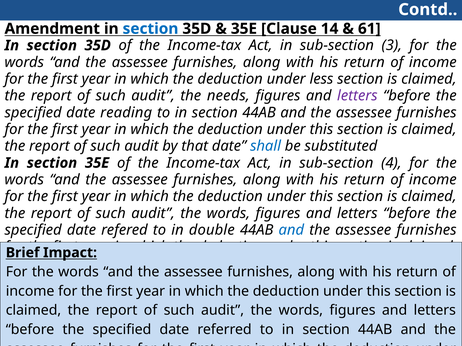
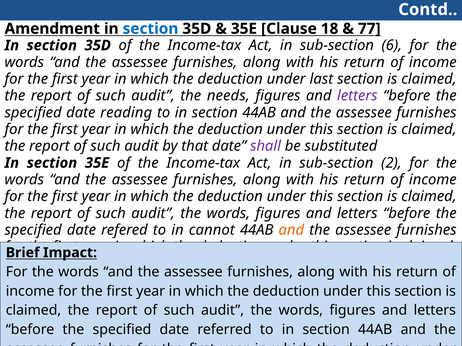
14: 14 -> 18 (330, 29)
61: 61 -> 77 (369, 29)
3: 3 -> 6 (392, 45)
less: less -> last (321, 79)
shall colour: blue -> purple (266, 146)
4: 4 -> 2 (391, 163)
double: double -> cannot (212, 230)
and colour: blue -> orange (291, 230)
